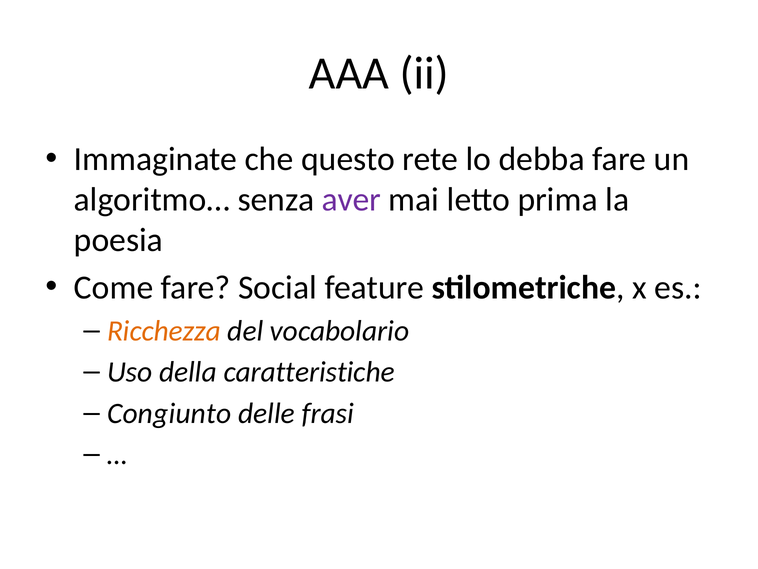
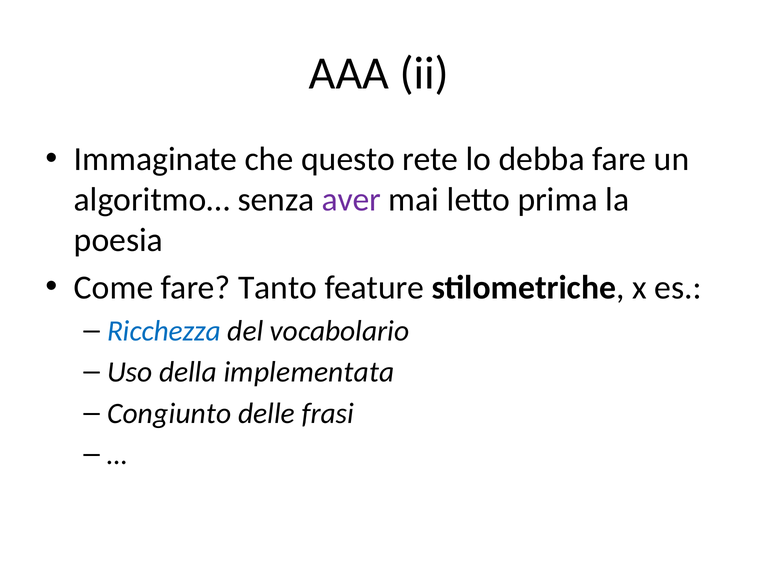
Social: Social -> Tanto (278, 287)
Ricchezza colour: orange -> blue (164, 331)
caratteristiche: caratteristiche -> implementata (309, 372)
